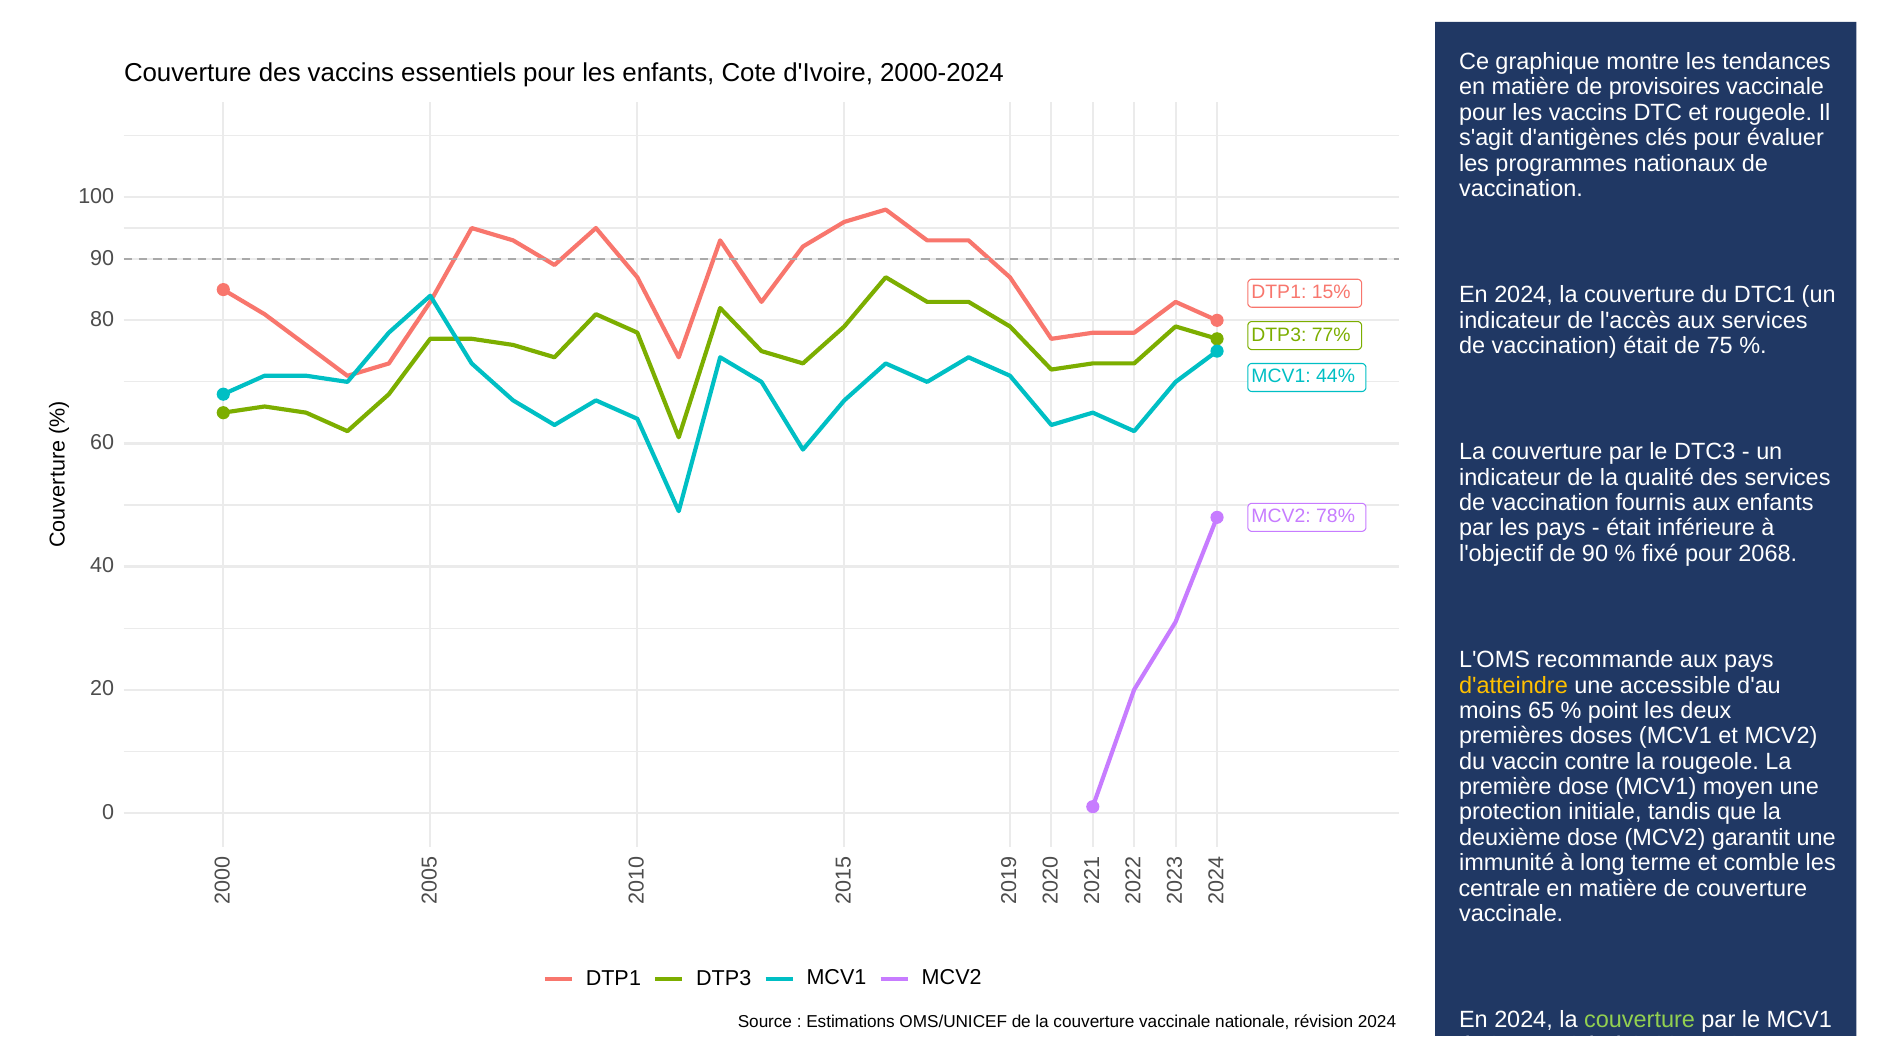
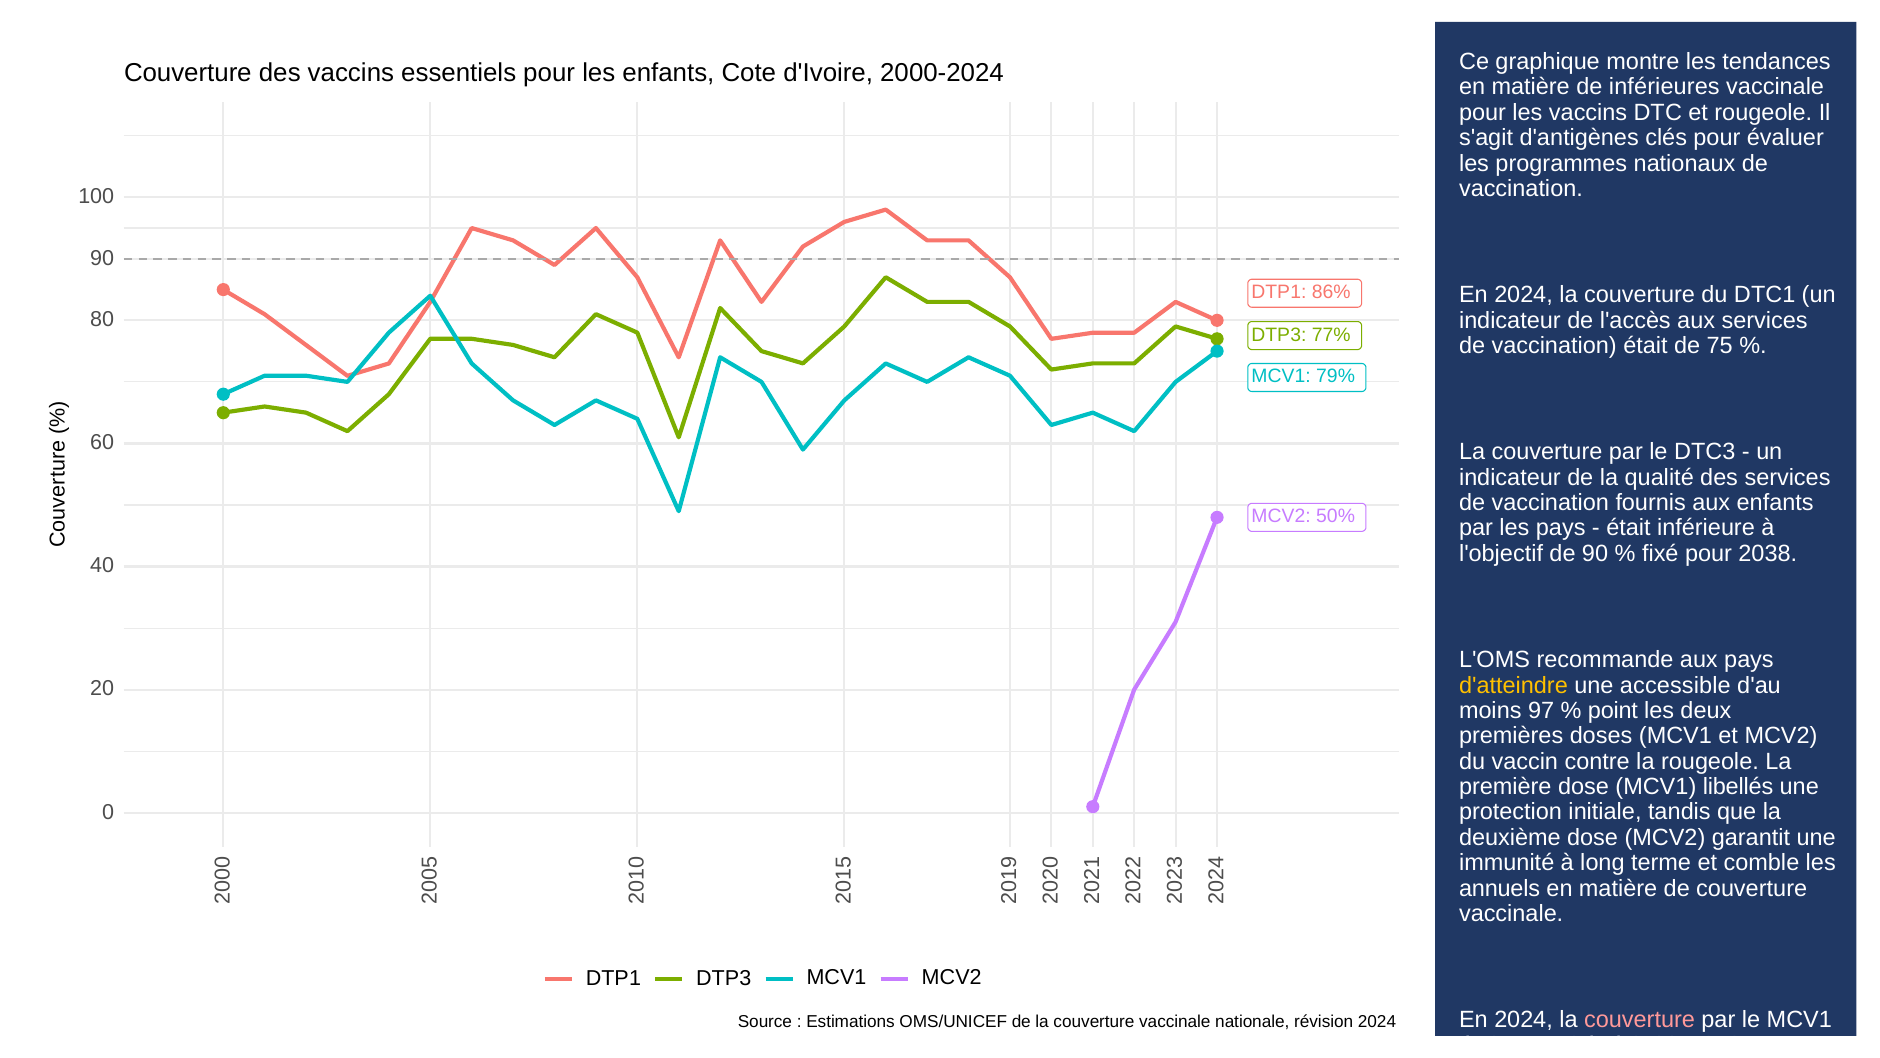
provisoires: provisoires -> inférieures (1664, 87)
15%: 15% -> 86% (1331, 292)
44%: 44% -> 79% (1336, 376)
78%: 78% -> 50% (1336, 516)
2068: 2068 -> 2038 (1768, 553)
65: 65 -> 97 (1541, 710)
moyen: moyen -> libellés (1738, 786)
centrale: centrale -> annuels (1500, 888)
couverture colour: light green -> pink (1640, 1020)
